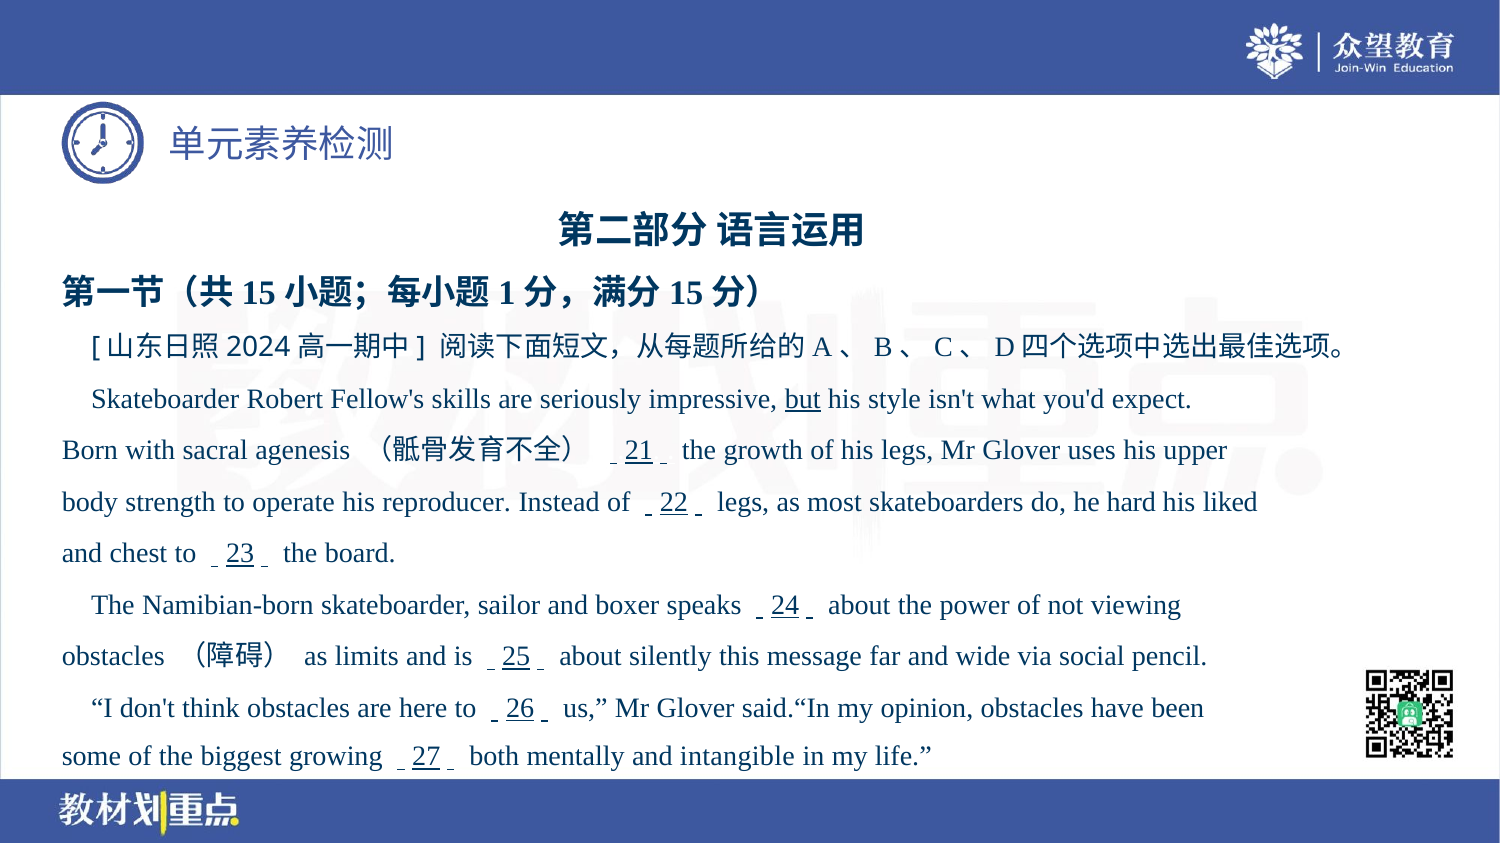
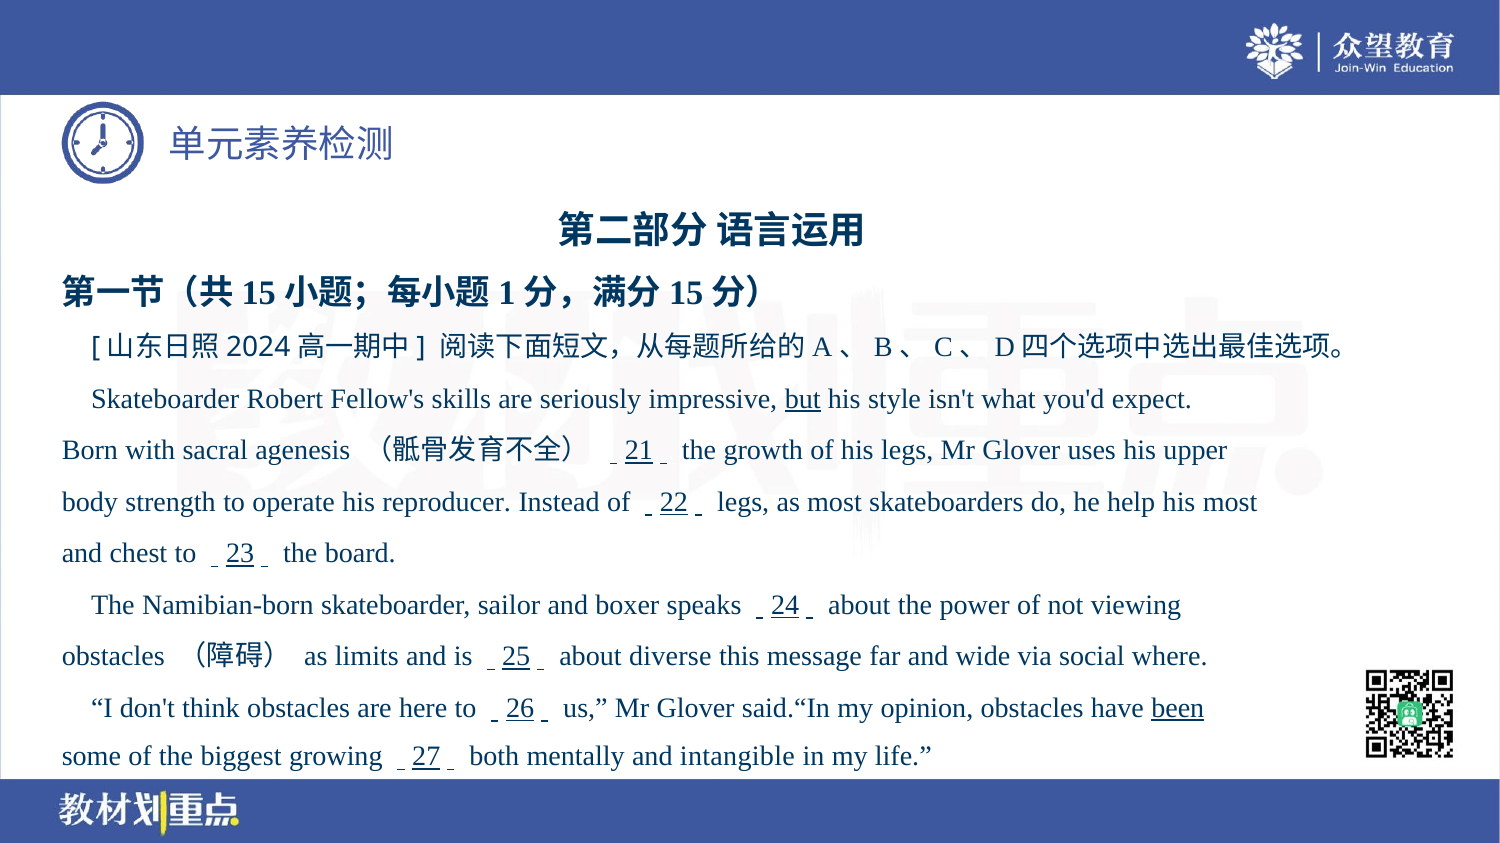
hard: hard -> help (1131, 503)
his liked: liked -> most (1230, 503)
silently: silently -> diverse (670, 657)
pencil: pencil -> where (1170, 657)
been underline: none -> present (1178, 709)
